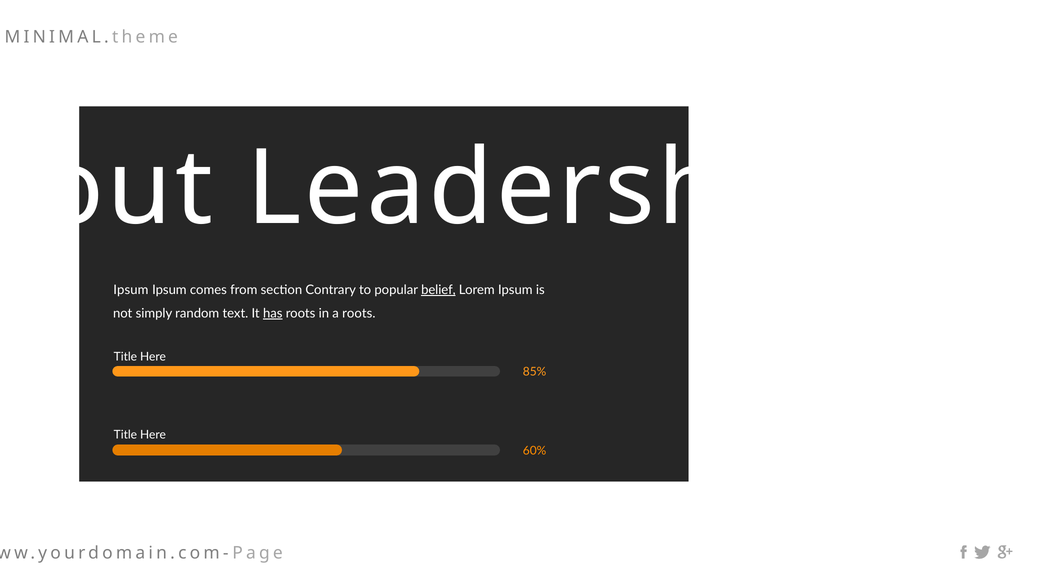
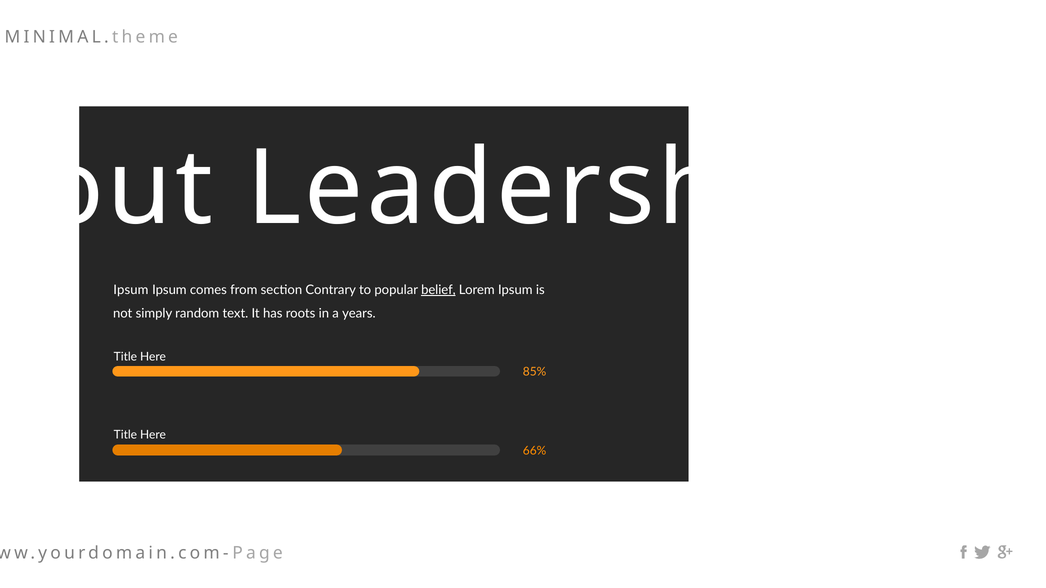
has underline: present -> none (273, 313)
a roots: roots -> years (359, 313)
60%: 60% -> 66% (535, 451)
